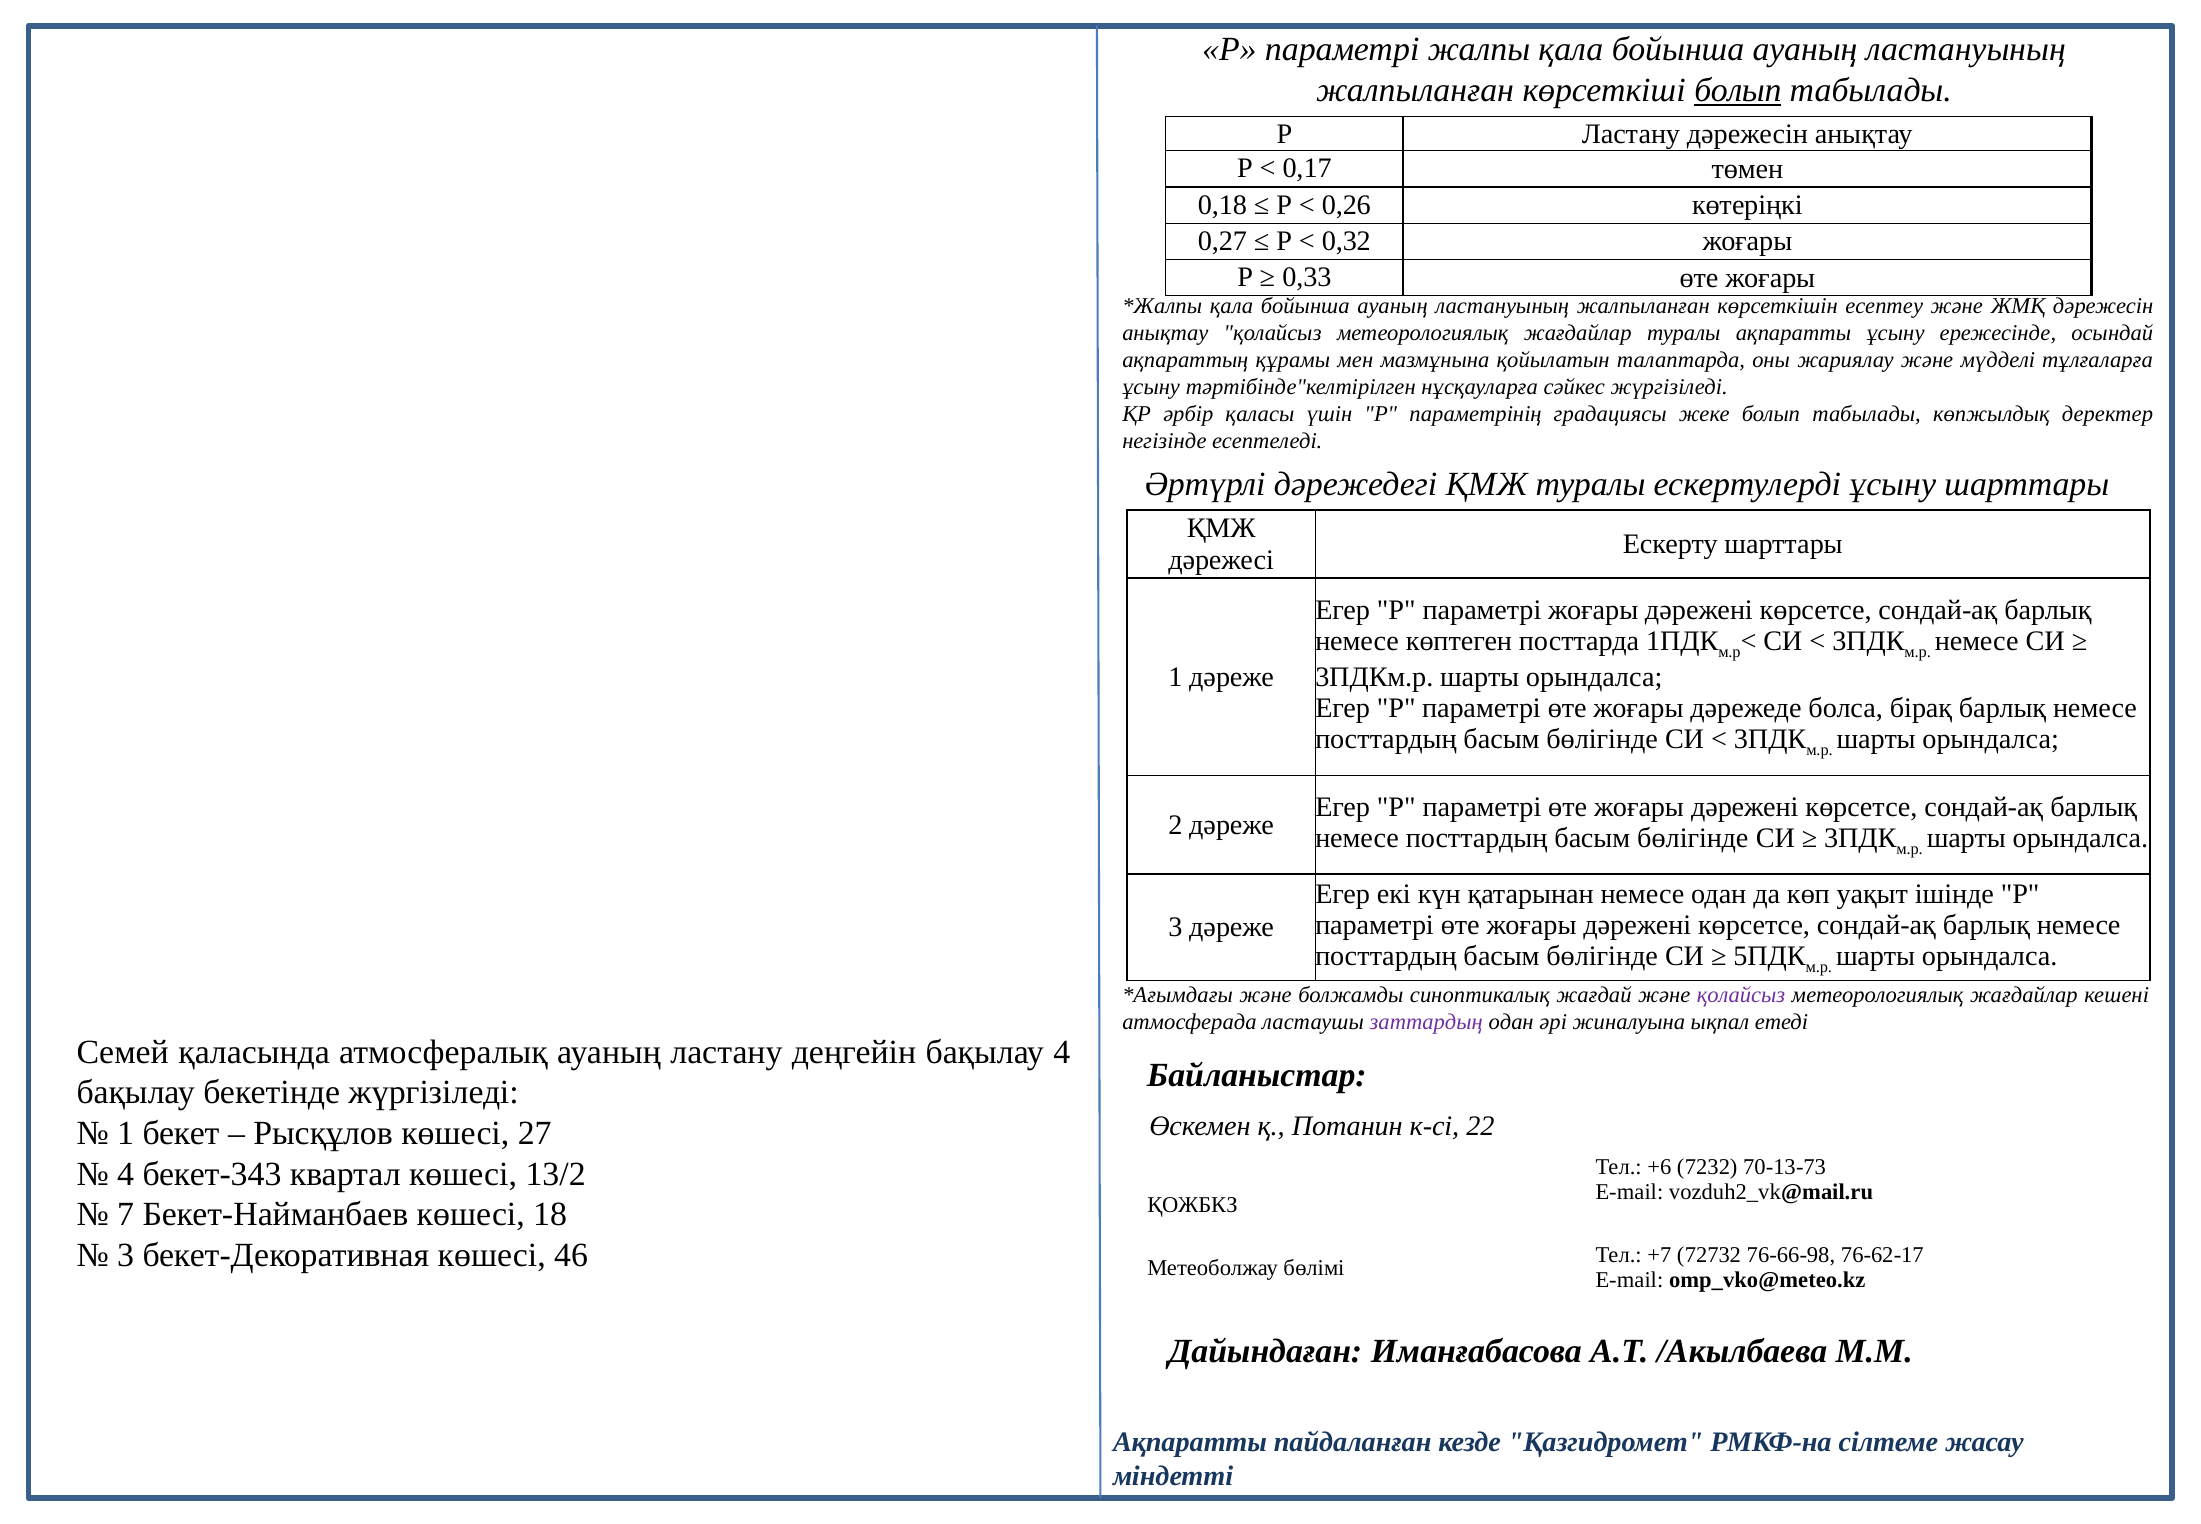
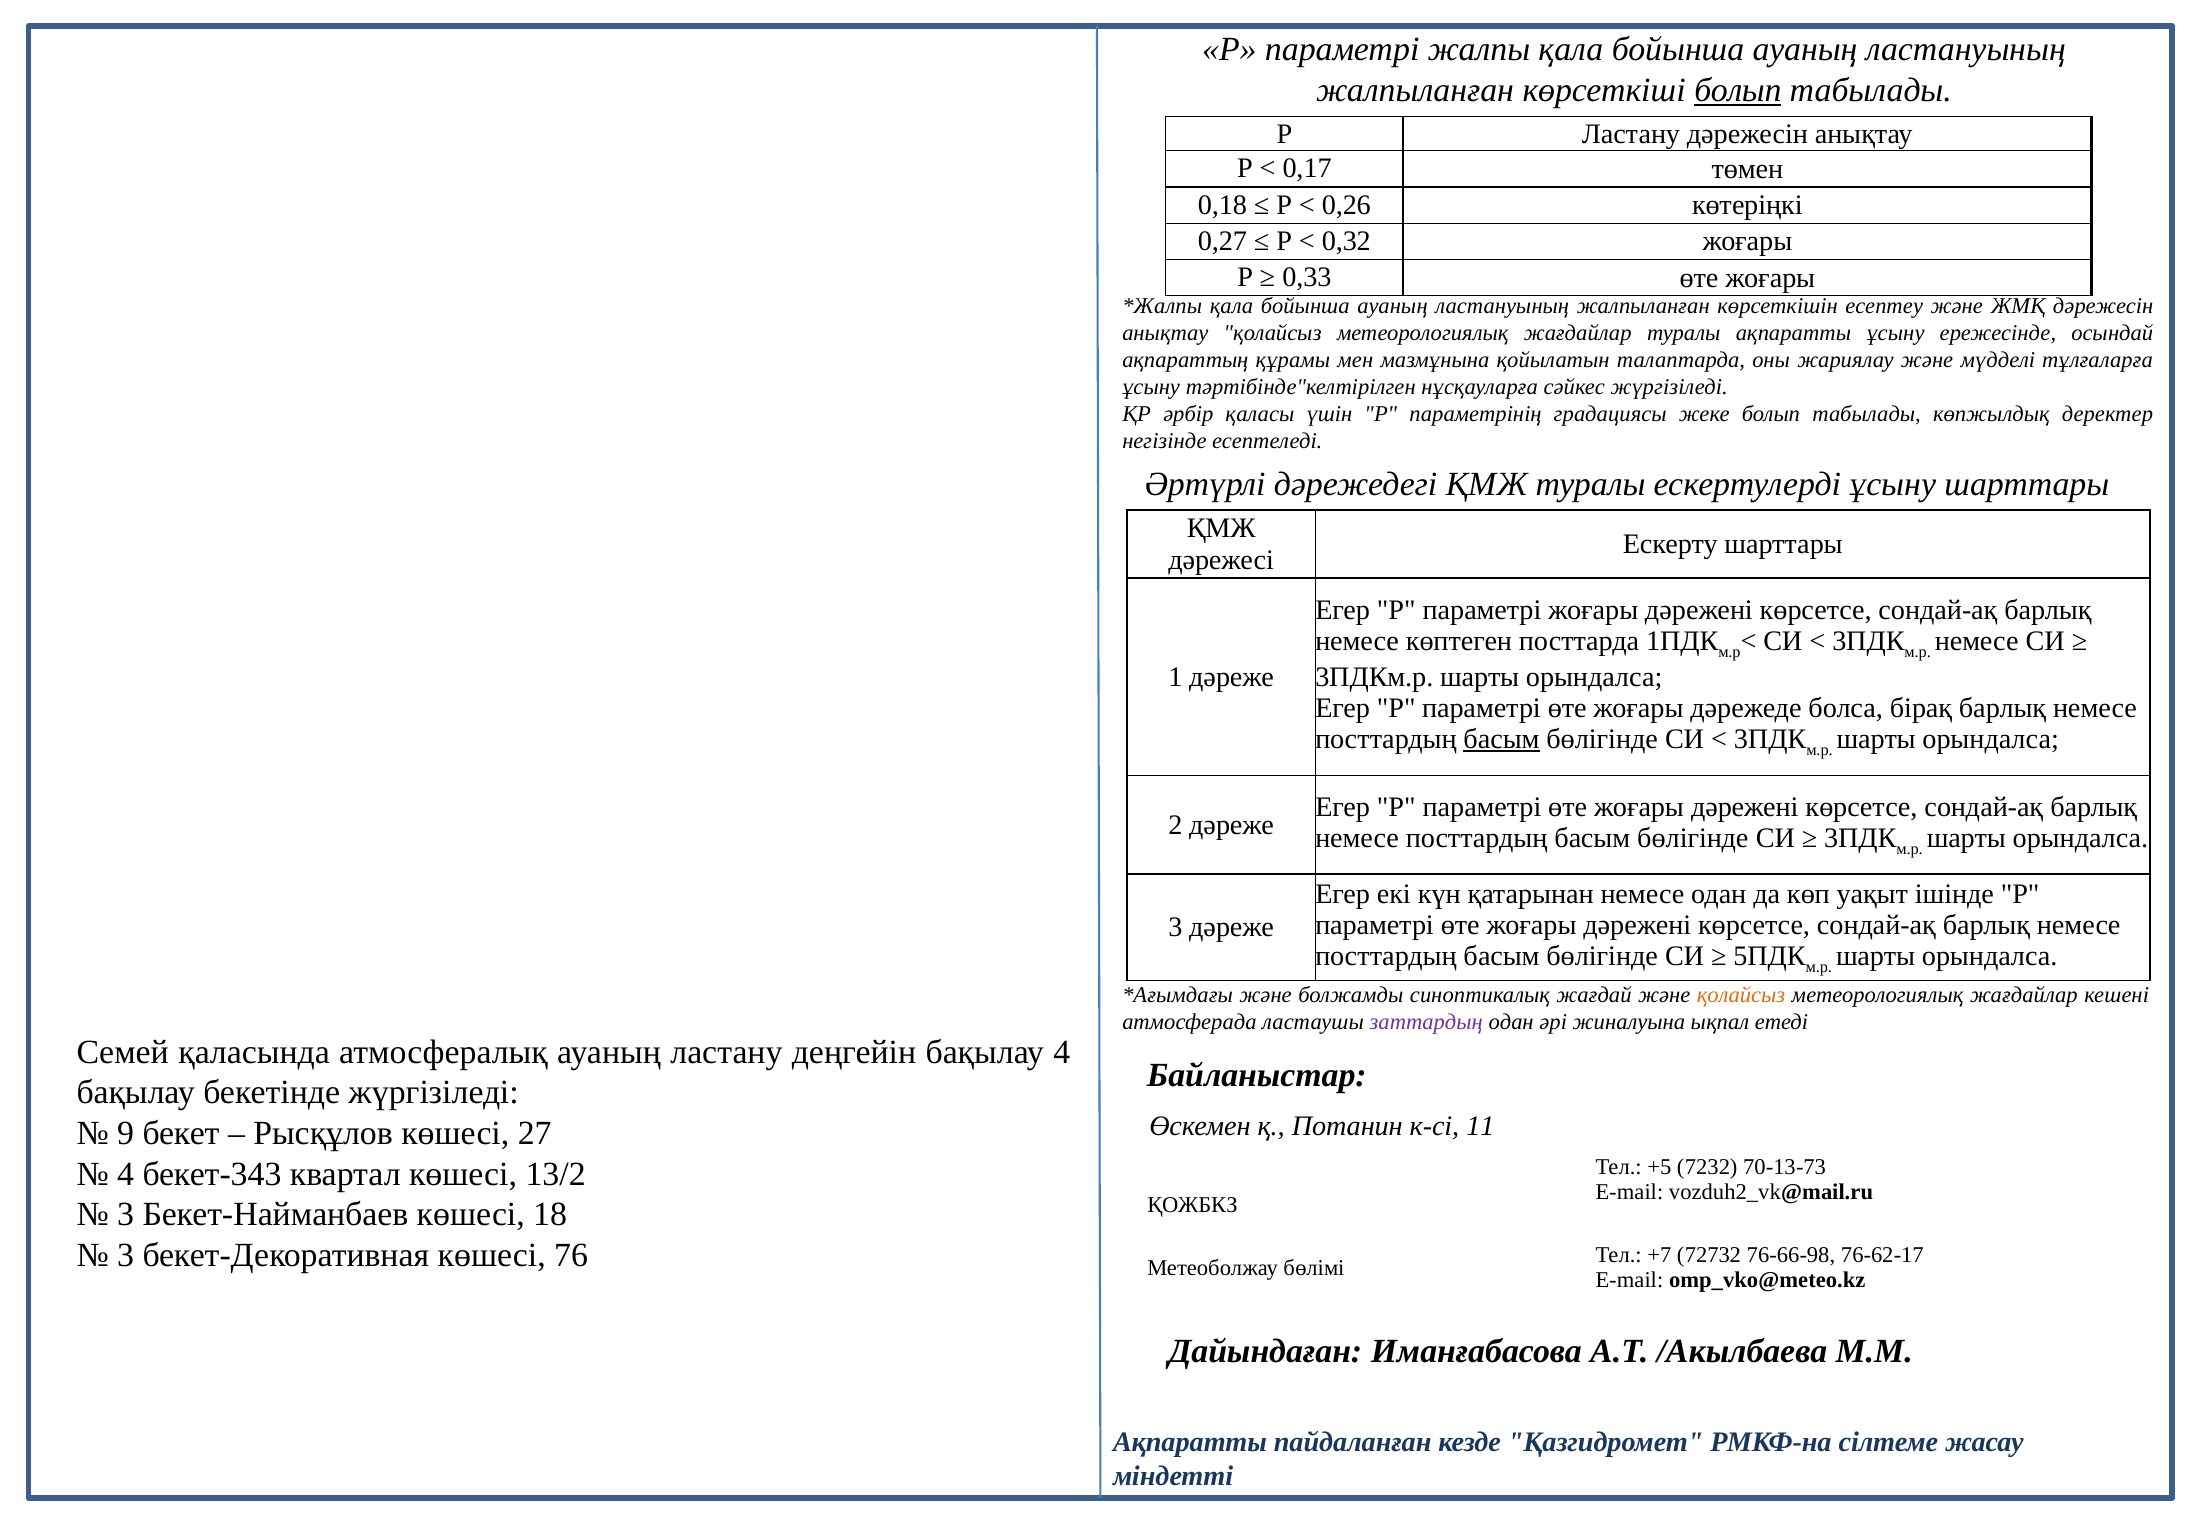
басым underline: none -> present (1502, 739)
қолайсыз colour: purple -> orange (1741, 995)
22: 22 -> 11 (1480, 1126)
1: 1 -> 9 (126, 1133)
+6: +6 -> +5 (1659, 1167)
7: 7 -> 3 (126, 1214)
46: 46 -> 76 (571, 1255)
